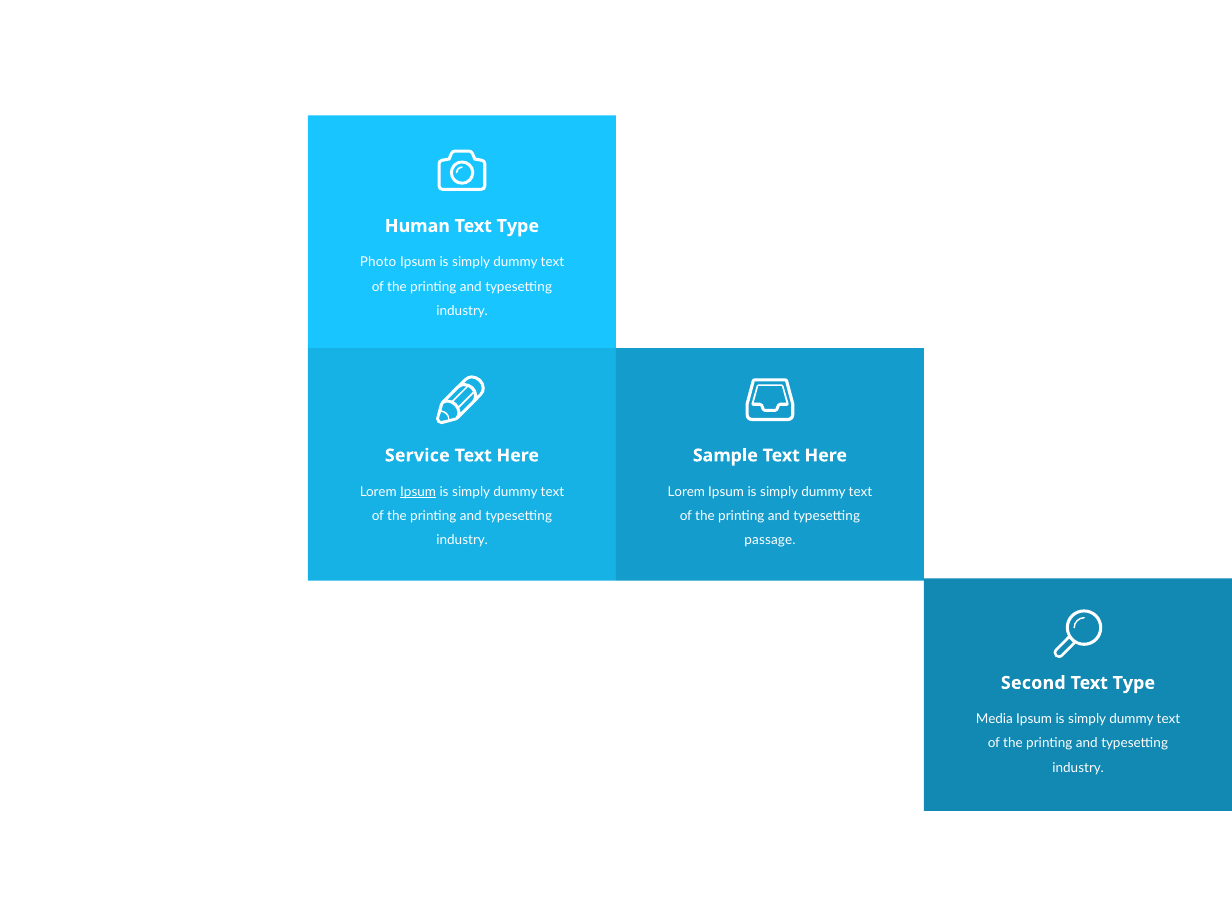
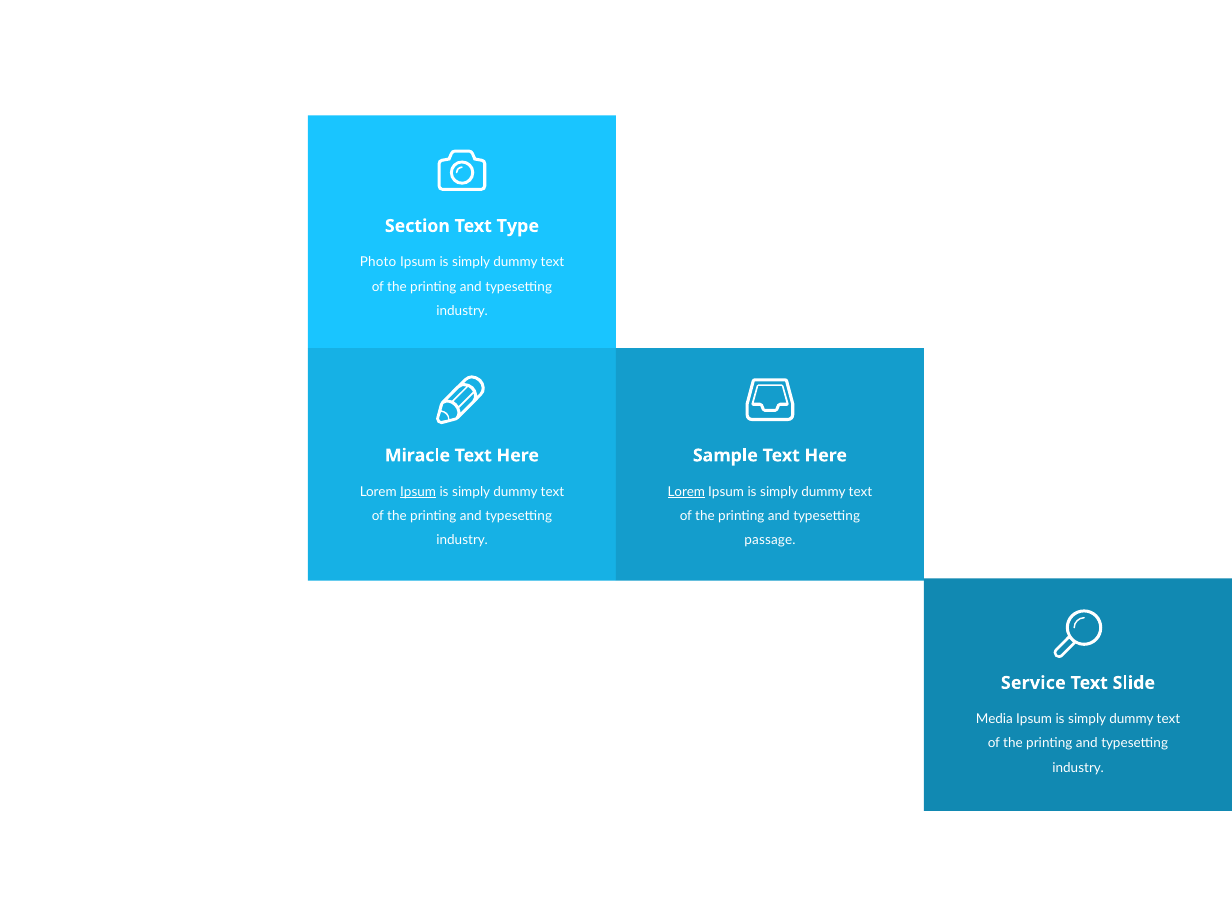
Human: Human -> Section (417, 226)
Service: Service -> Miracle (417, 455)
Lorem underline: none -> present (686, 492)
Second: Second -> Service (1033, 683)
Type: Type -> Slide (1134, 683)
